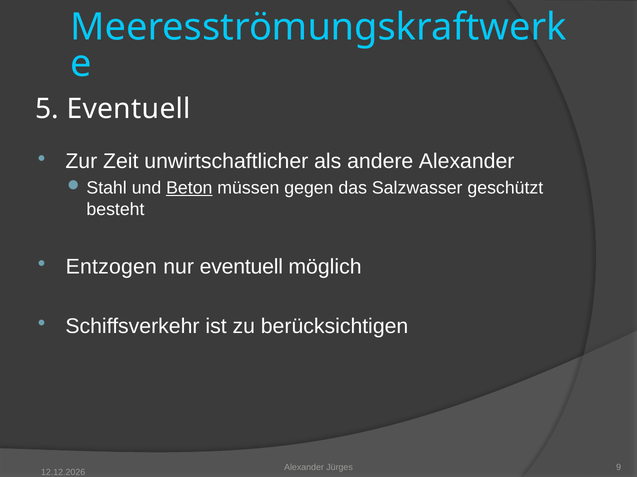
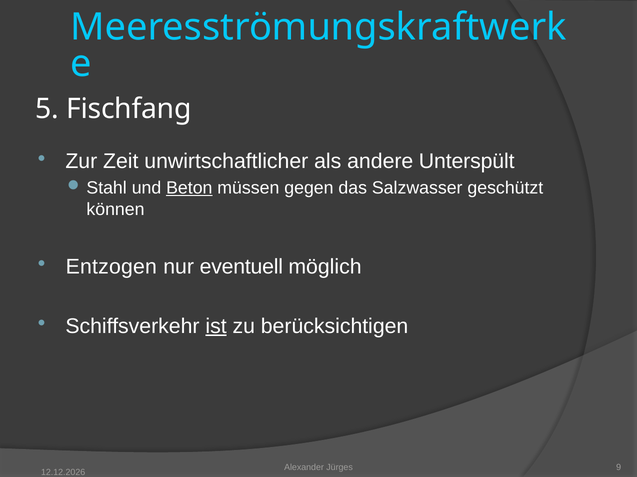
5 Eventuell: Eventuell -> Fischfang (129, 109)
andere Alexander: Alexander -> Unterspült (467, 162)
besteht: besteht -> können (115, 210)
ist underline: none -> present (216, 327)
